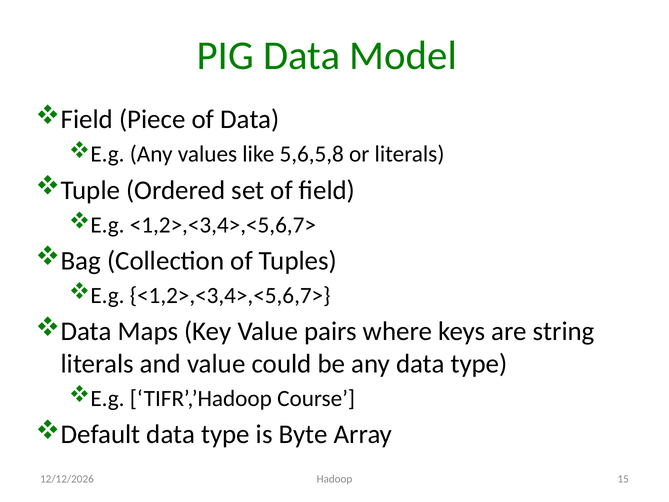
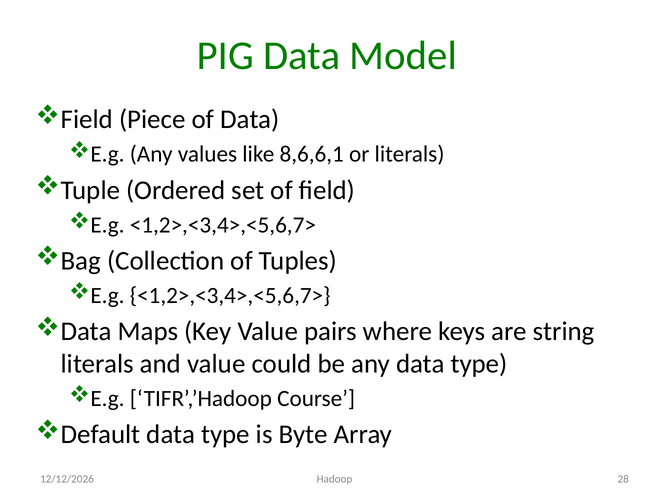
5,6,5,8: 5,6,5,8 -> 8,6,6,1 (312, 154)
15: 15 -> 28 (623, 479)
